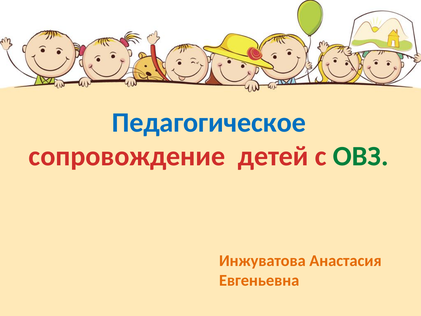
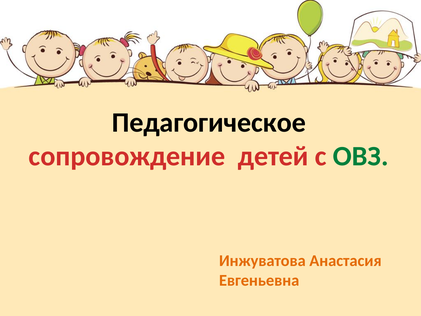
Педагогическое colour: blue -> black (209, 122)
